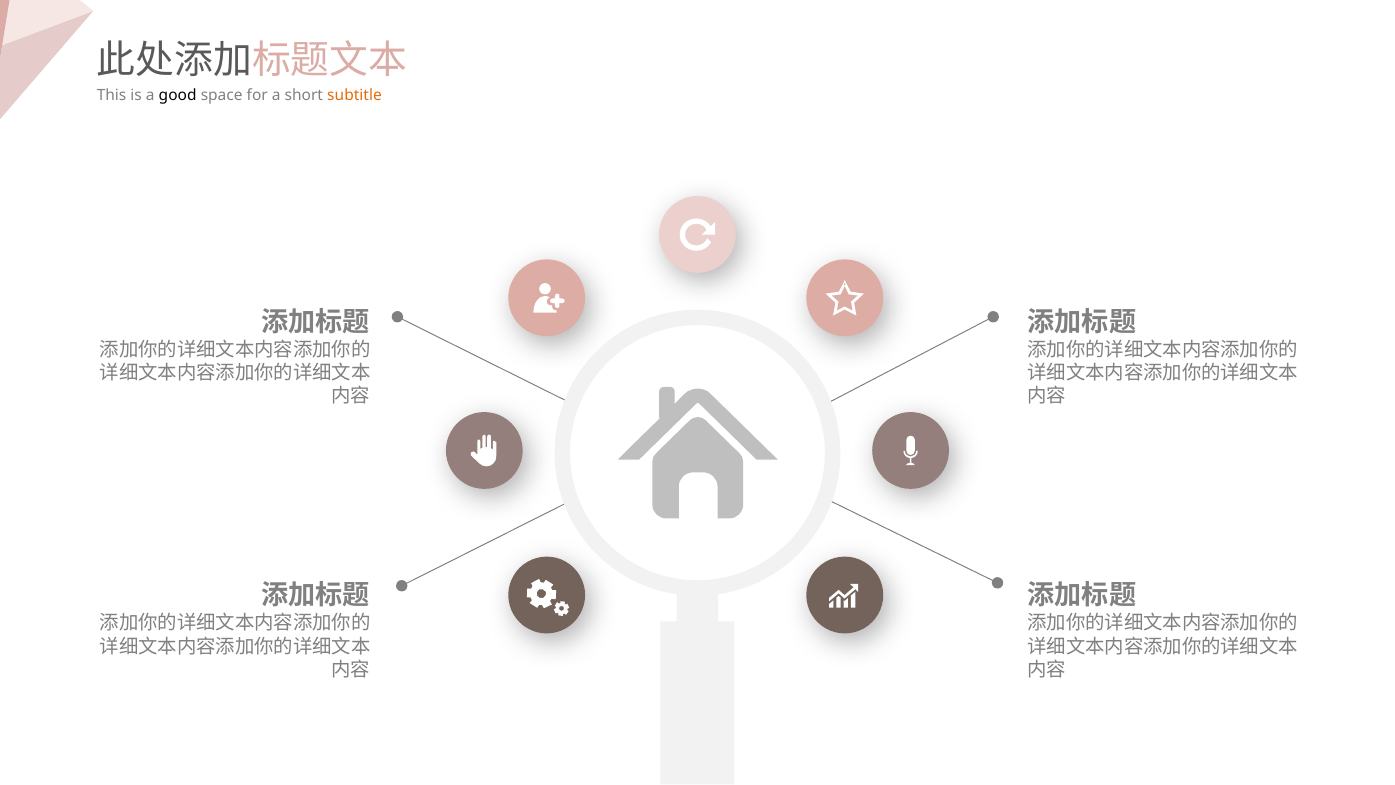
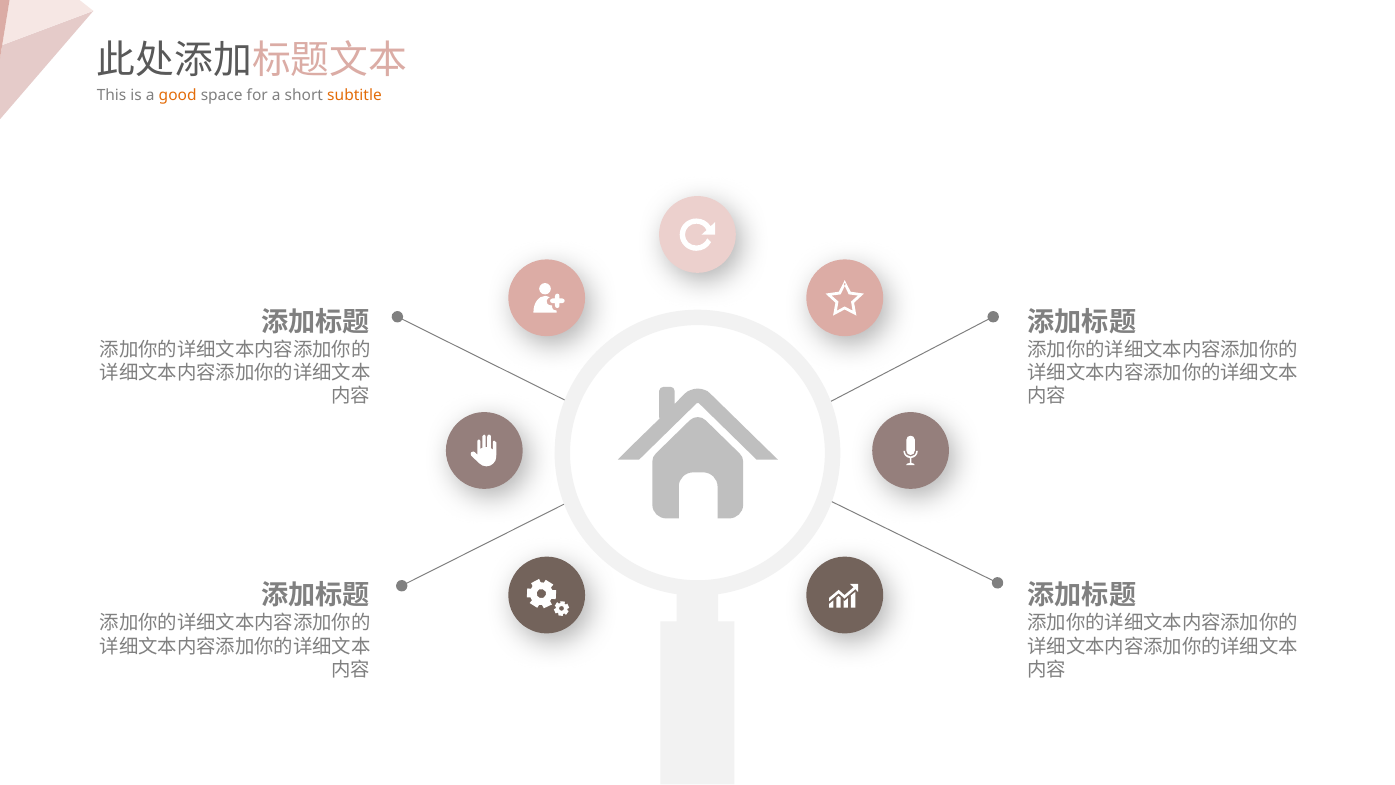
good colour: black -> orange (178, 95)
